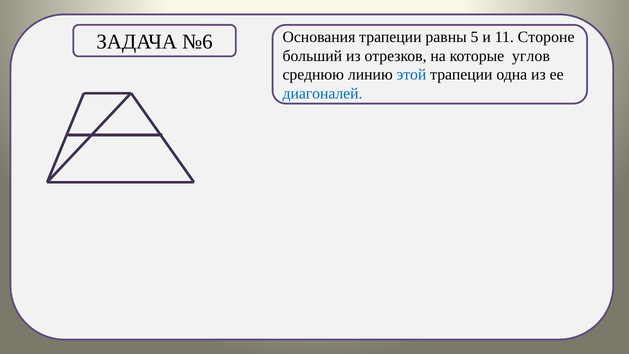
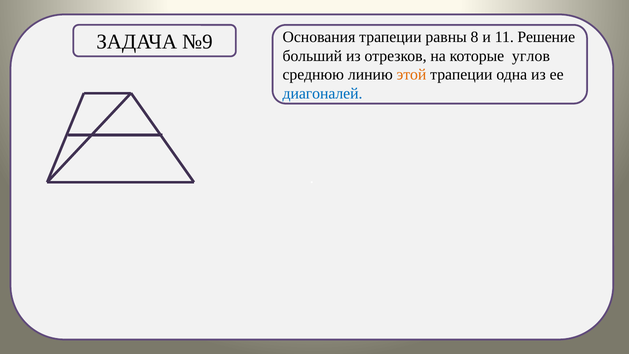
5: 5 -> 8 (475, 37)
Стороне: Стороне -> Решение (546, 37)
№6: №6 -> №9 (197, 42)
этой colour: blue -> orange (411, 75)
